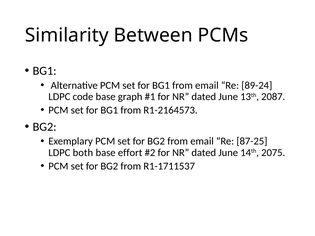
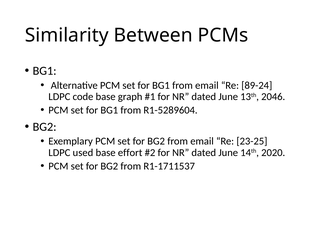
2087: 2087 -> 2046 (273, 97)
R1-2164573: R1-2164573 -> R1-5289604 (171, 110)
87-25: 87-25 -> 23-25 (252, 141)
both: both -> used (83, 153)
2075: 2075 -> 2020 (273, 153)
